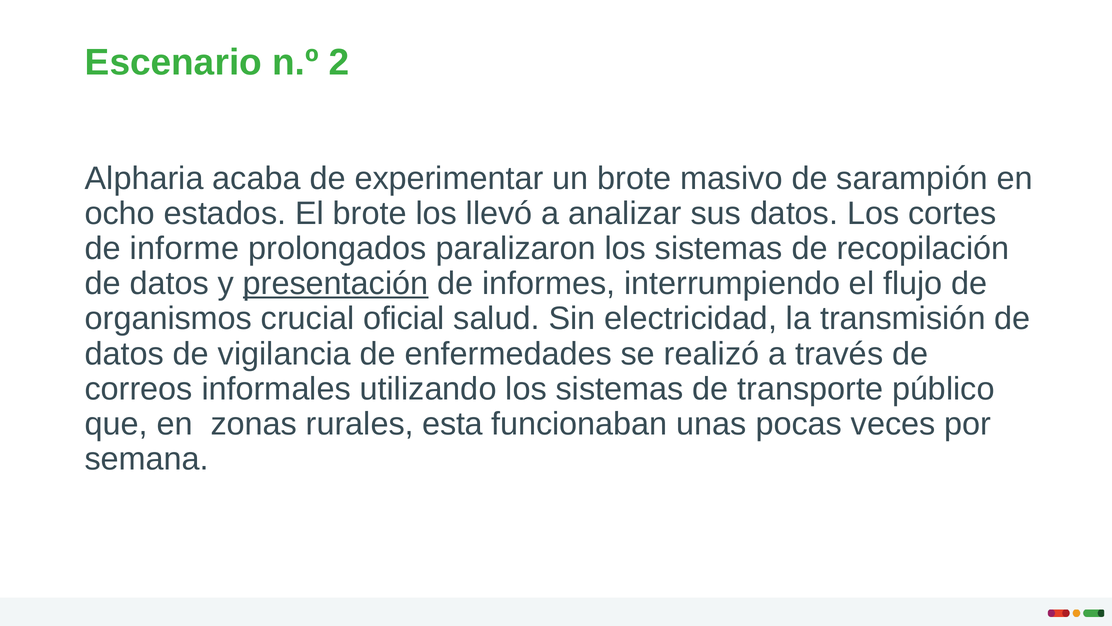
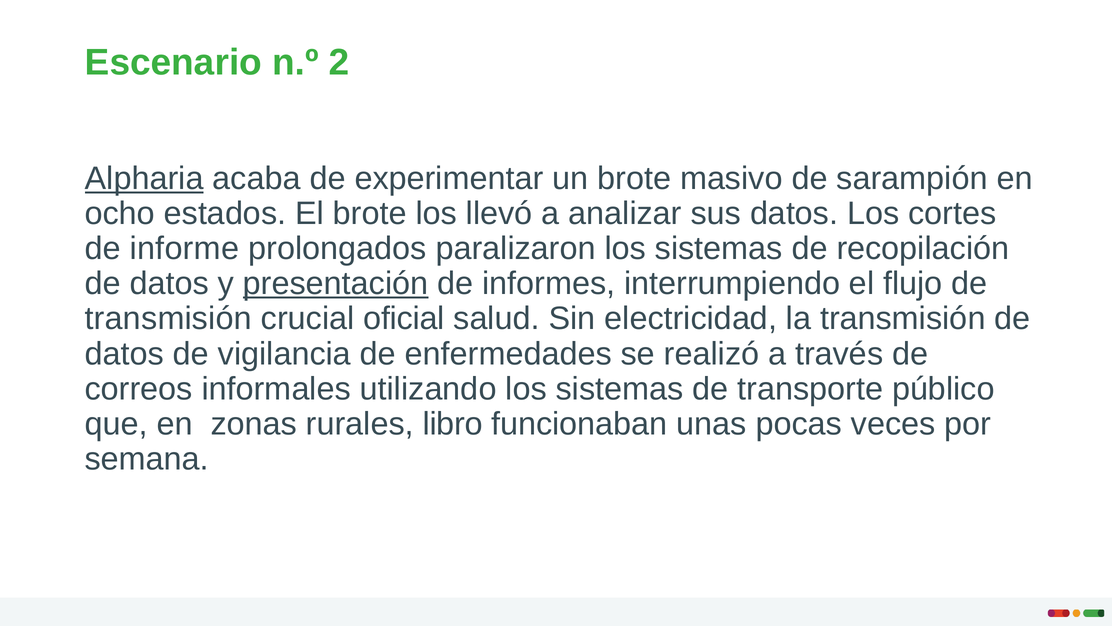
Alpharia underline: none -> present (144, 178)
organismos: organismos -> transmisión (168, 319)
esta: esta -> libro (453, 424)
